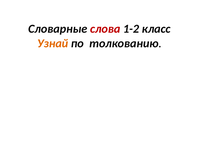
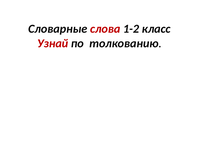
Узнай colour: orange -> red (53, 43)
